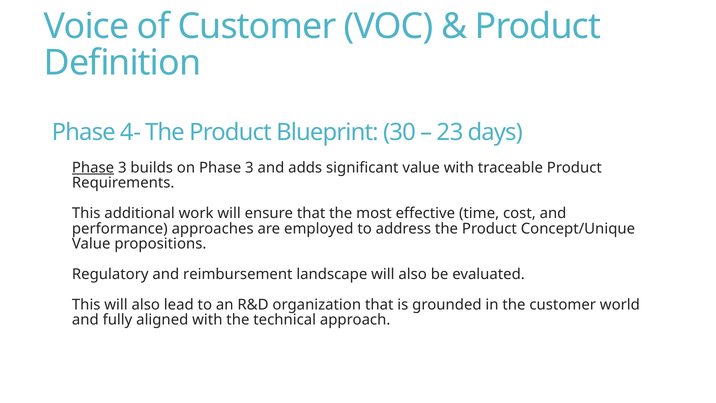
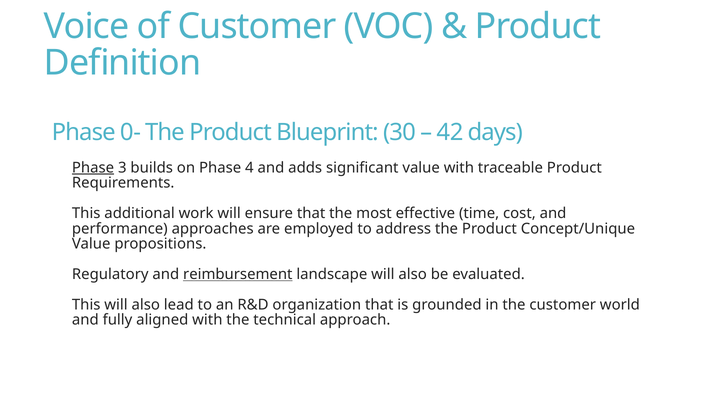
4-: 4- -> 0- (130, 132)
23: 23 -> 42 (450, 132)
on Phase 3: 3 -> 4 (249, 168)
reimbursement underline: none -> present (238, 274)
